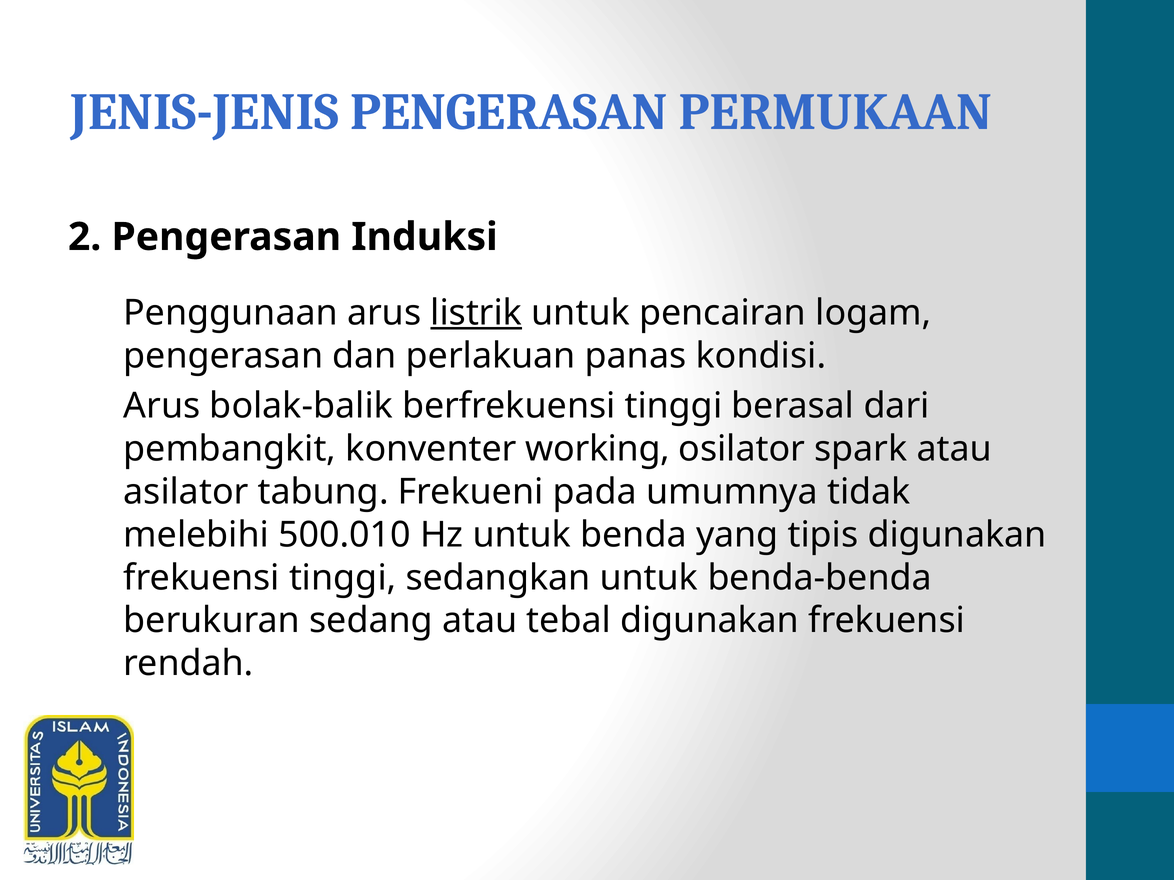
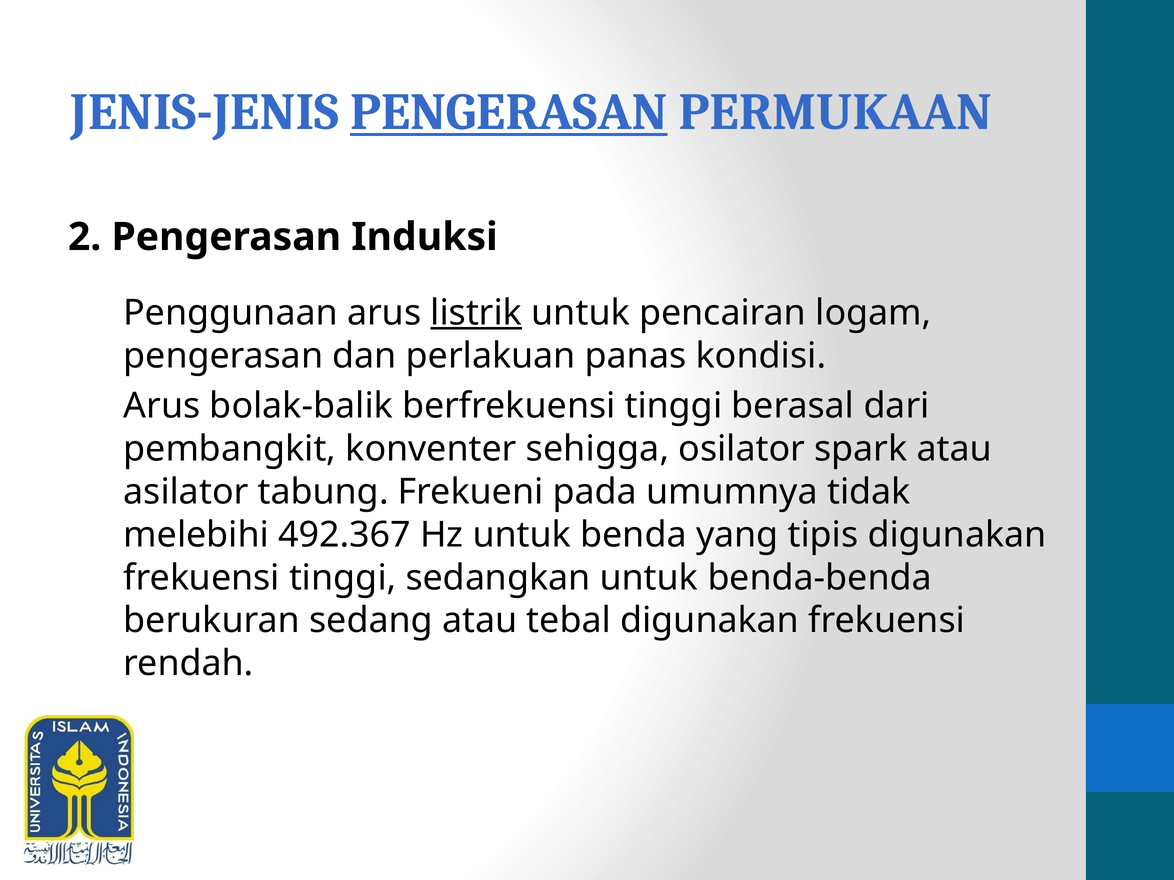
PENGERASAN underline: none -> present (509, 112)
working: working -> sehigga (597, 449)
500.010: 500.010 -> 492.367 (345, 535)
